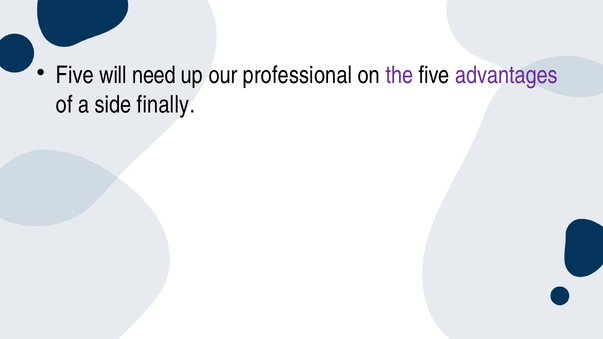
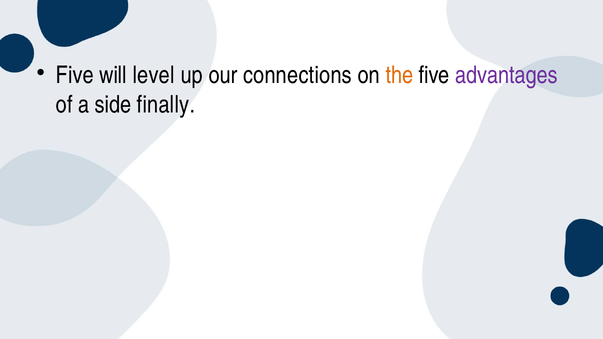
need: need -> level (154, 75)
professional: professional -> connections (298, 75)
the colour: purple -> orange (400, 75)
